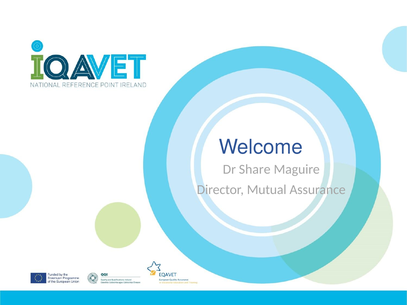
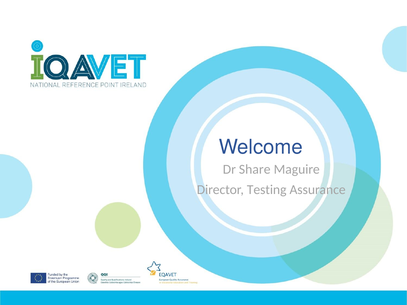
Mutual: Mutual -> Testing (267, 190)
